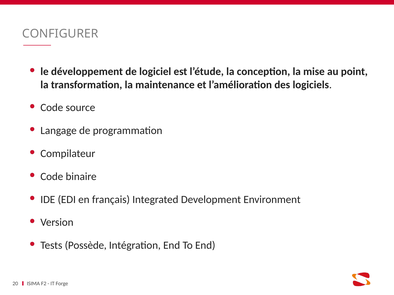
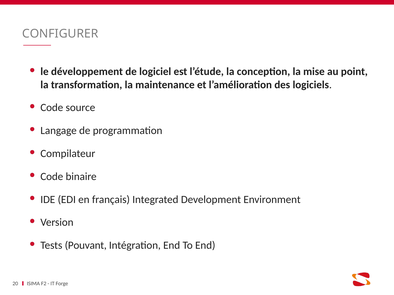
Possède: Possède -> Pouvant (86, 246)
